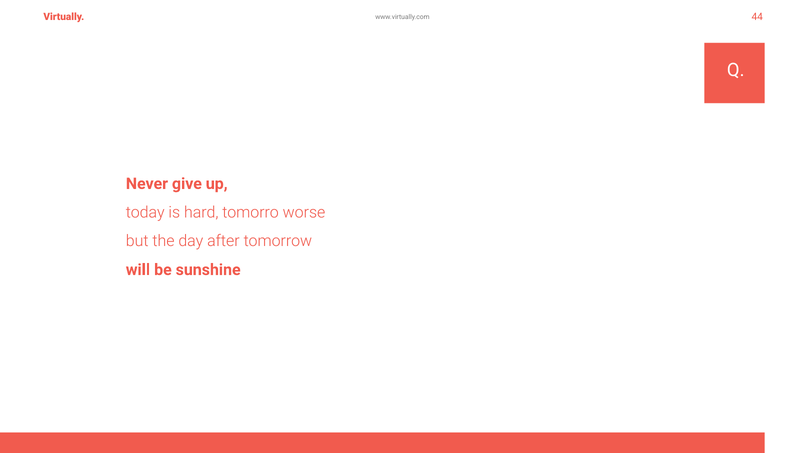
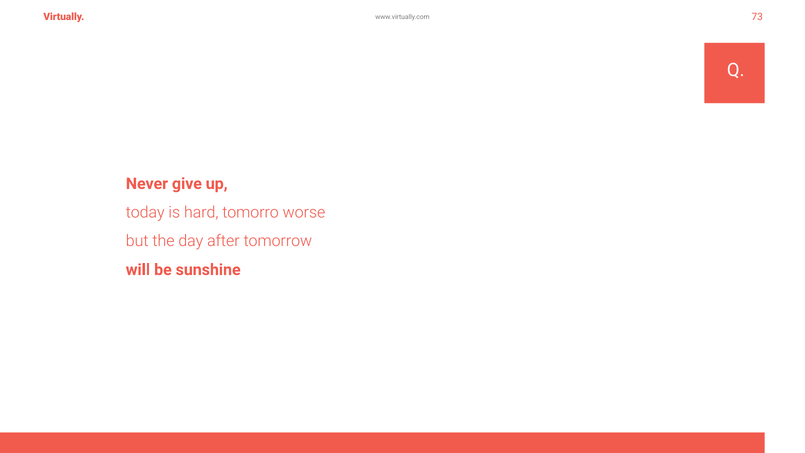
44: 44 -> 73 (757, 17)
